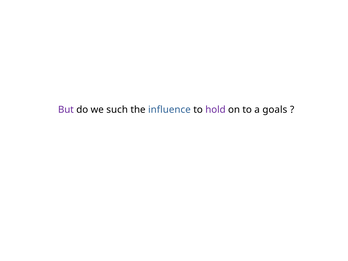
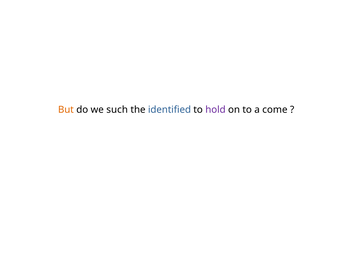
But colour: purple -> orange (66, 110)
influence: influence -> identified (169, 110)
goals: goals -> come (275, 110)
